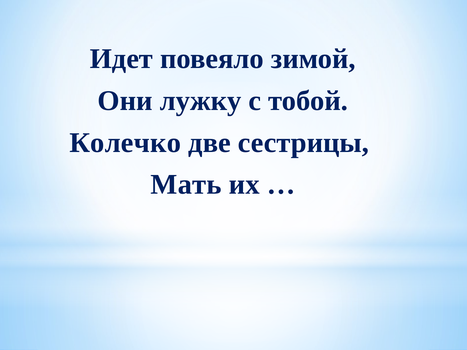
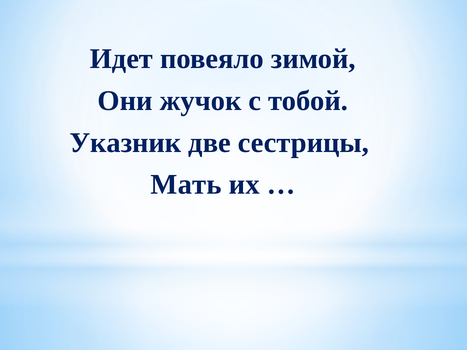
лужку: лужку -> жучок (201, 101)
Колечко: Колечко -> Указник (125, 143)
